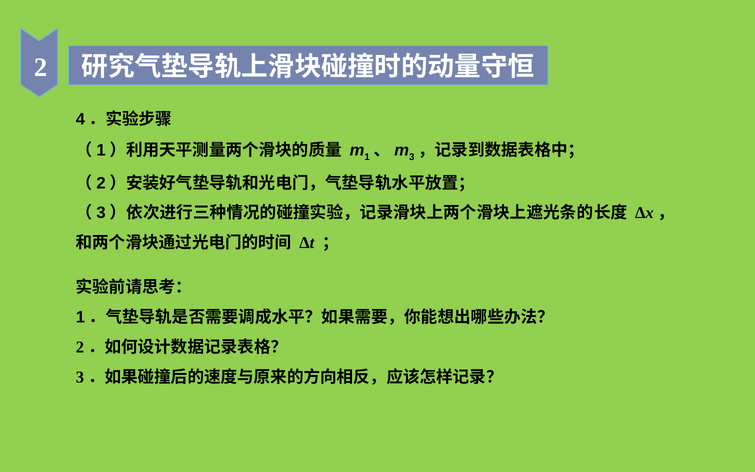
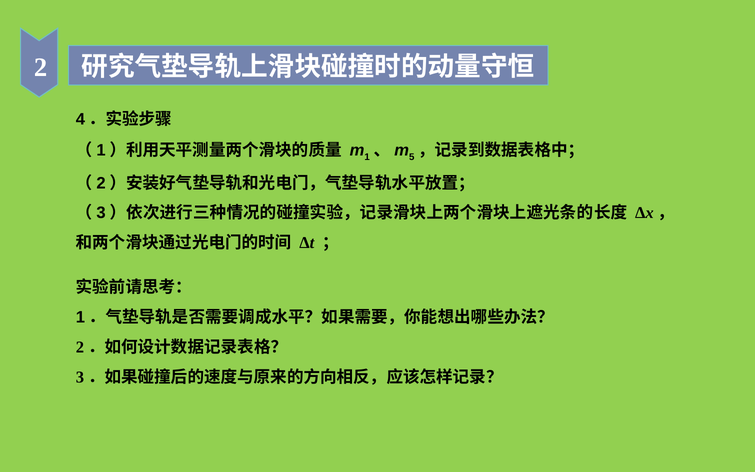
3: 3 -> 5 (412, 157)
